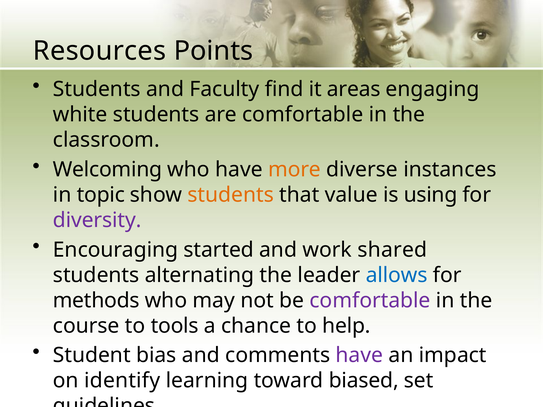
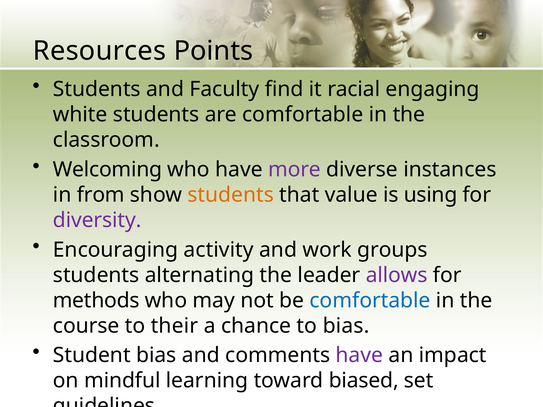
areas: areas -> racial (354, 89)
more colour: orange -> purple (294, 170)
topic: topic -> from (101, 195)
started: started -> activity (219, 250)
shared: shared -> groups (392, 250)
allows colour: blue -> purple (397, 275)
comfortable colour: purple -> blue (370, 301)
tools: tools -> their (174, 326)
to help: help -> bias (346, 326)
identify: identify -> mindful (122, 381)
